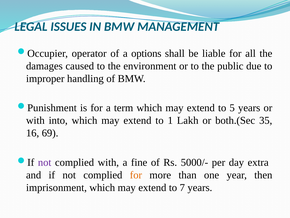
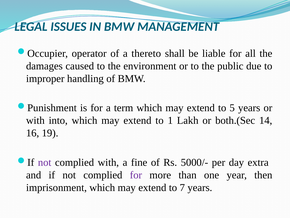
options: options -> thereto (146, 53)
35: 35 -> 14 (266, 120)
69: 69 -> 19 (50, 133)
for colour: orange -> purple (136, 175)
